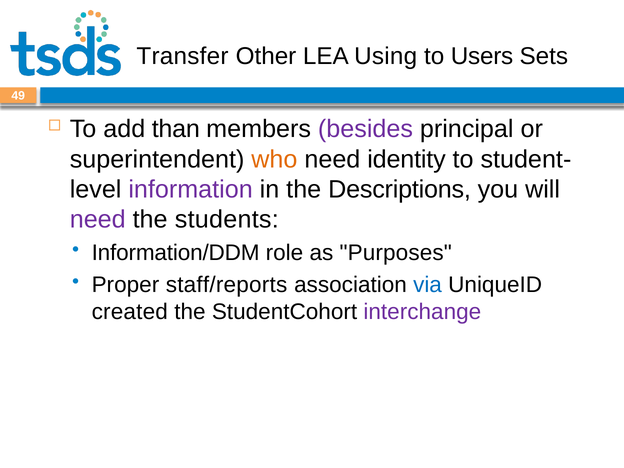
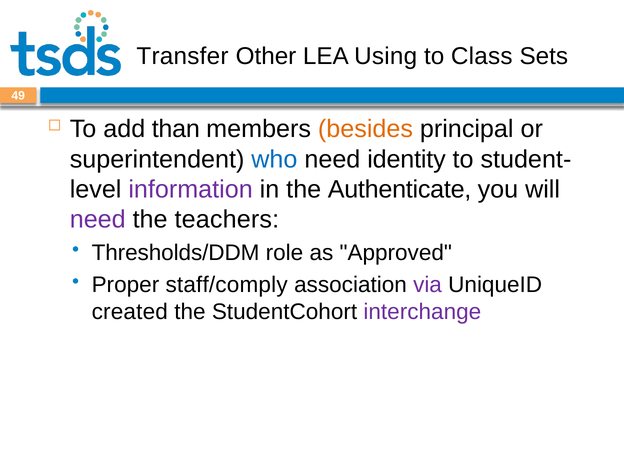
Users: Users -> Class (482, 56)
besides colour: purple -> orange (366, 129)
who colour: orange -> blue (274, 159)
Descriptions: Descriptions -> Authenticate (400, 189)
students: students -> teachers (227, 220)
Information/DDM: Information/DDM -> Thresholds/DDM (176, 253)
Purposes: Purposes -> Approved (396, 253)
staff/reports: staff/reports -> staff/comply (227, 285)
via colour: blue -> purple (428, 285)
